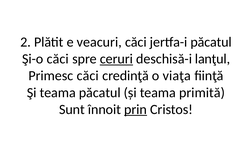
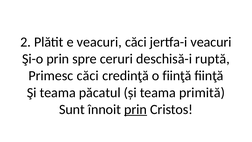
jertfa-i păcatul: păcatul -> veacuri (211, 42)
Şi-o căci: căci -> prin (58, 59)
ceruri underline: present -> none (116, 59)
lanţul: lanţul -> ruptă (212, 59)
o viaţa: viaţa -> fiinţă (177, 76)
